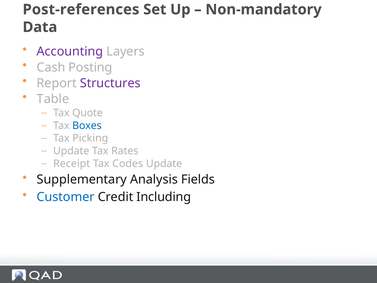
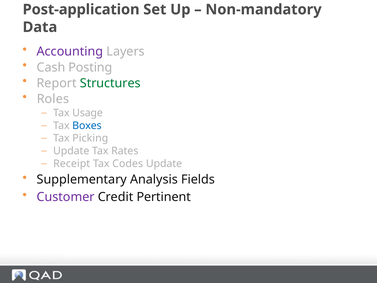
Post-references: Post-references -> Post-application (81, 9)
Structures colour: purple -> green (110, 83)
Table: Table -> Roles (53, 99)
Quote: Quote -> Usage (88, 113)
Customer colour: blue -> purple (66, 197)
Including: Including -> Pertinent (164, 197)
